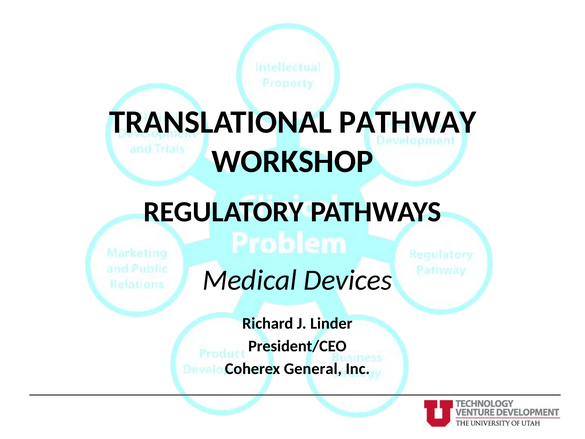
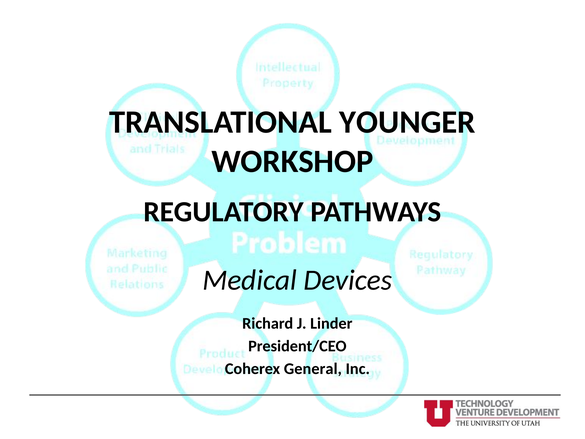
PATHWAY: PATHWAY -> YOUNGER (407, 122)
